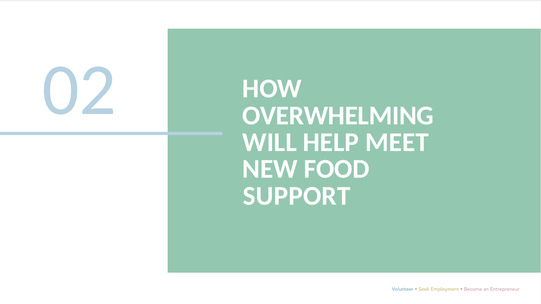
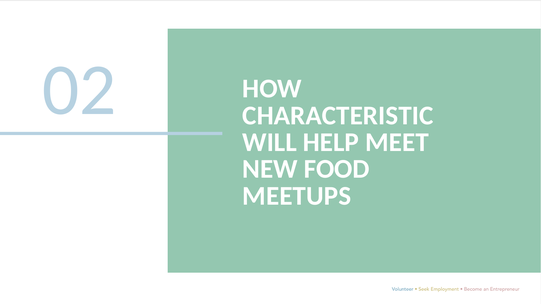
OVERWHELMING: OVERWHELMING -> CHARACTERISTIC (338, 116)
SUPPORT: SUPPORT -> MEETUPS (297, 196)
